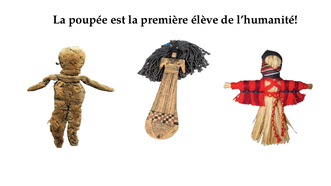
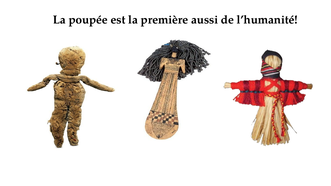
élève: élève -> aussi (205, 20)
